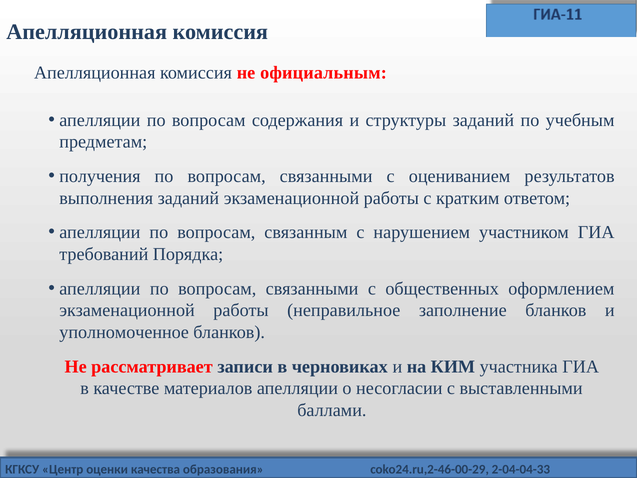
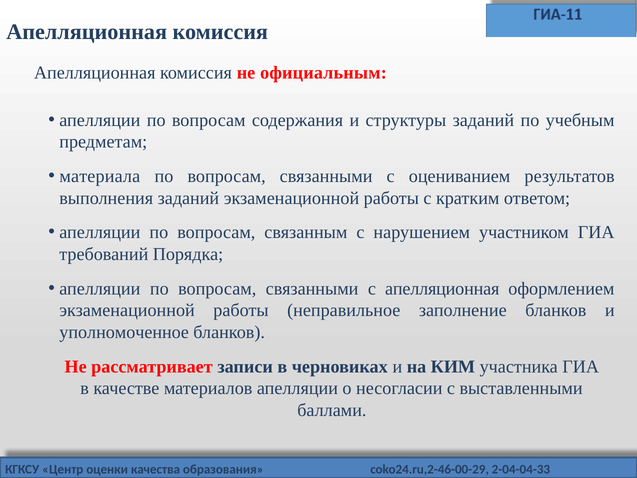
получения: получения -> материала (100, 176)
с общественных: общественных -> апелляционная (442, 288)
